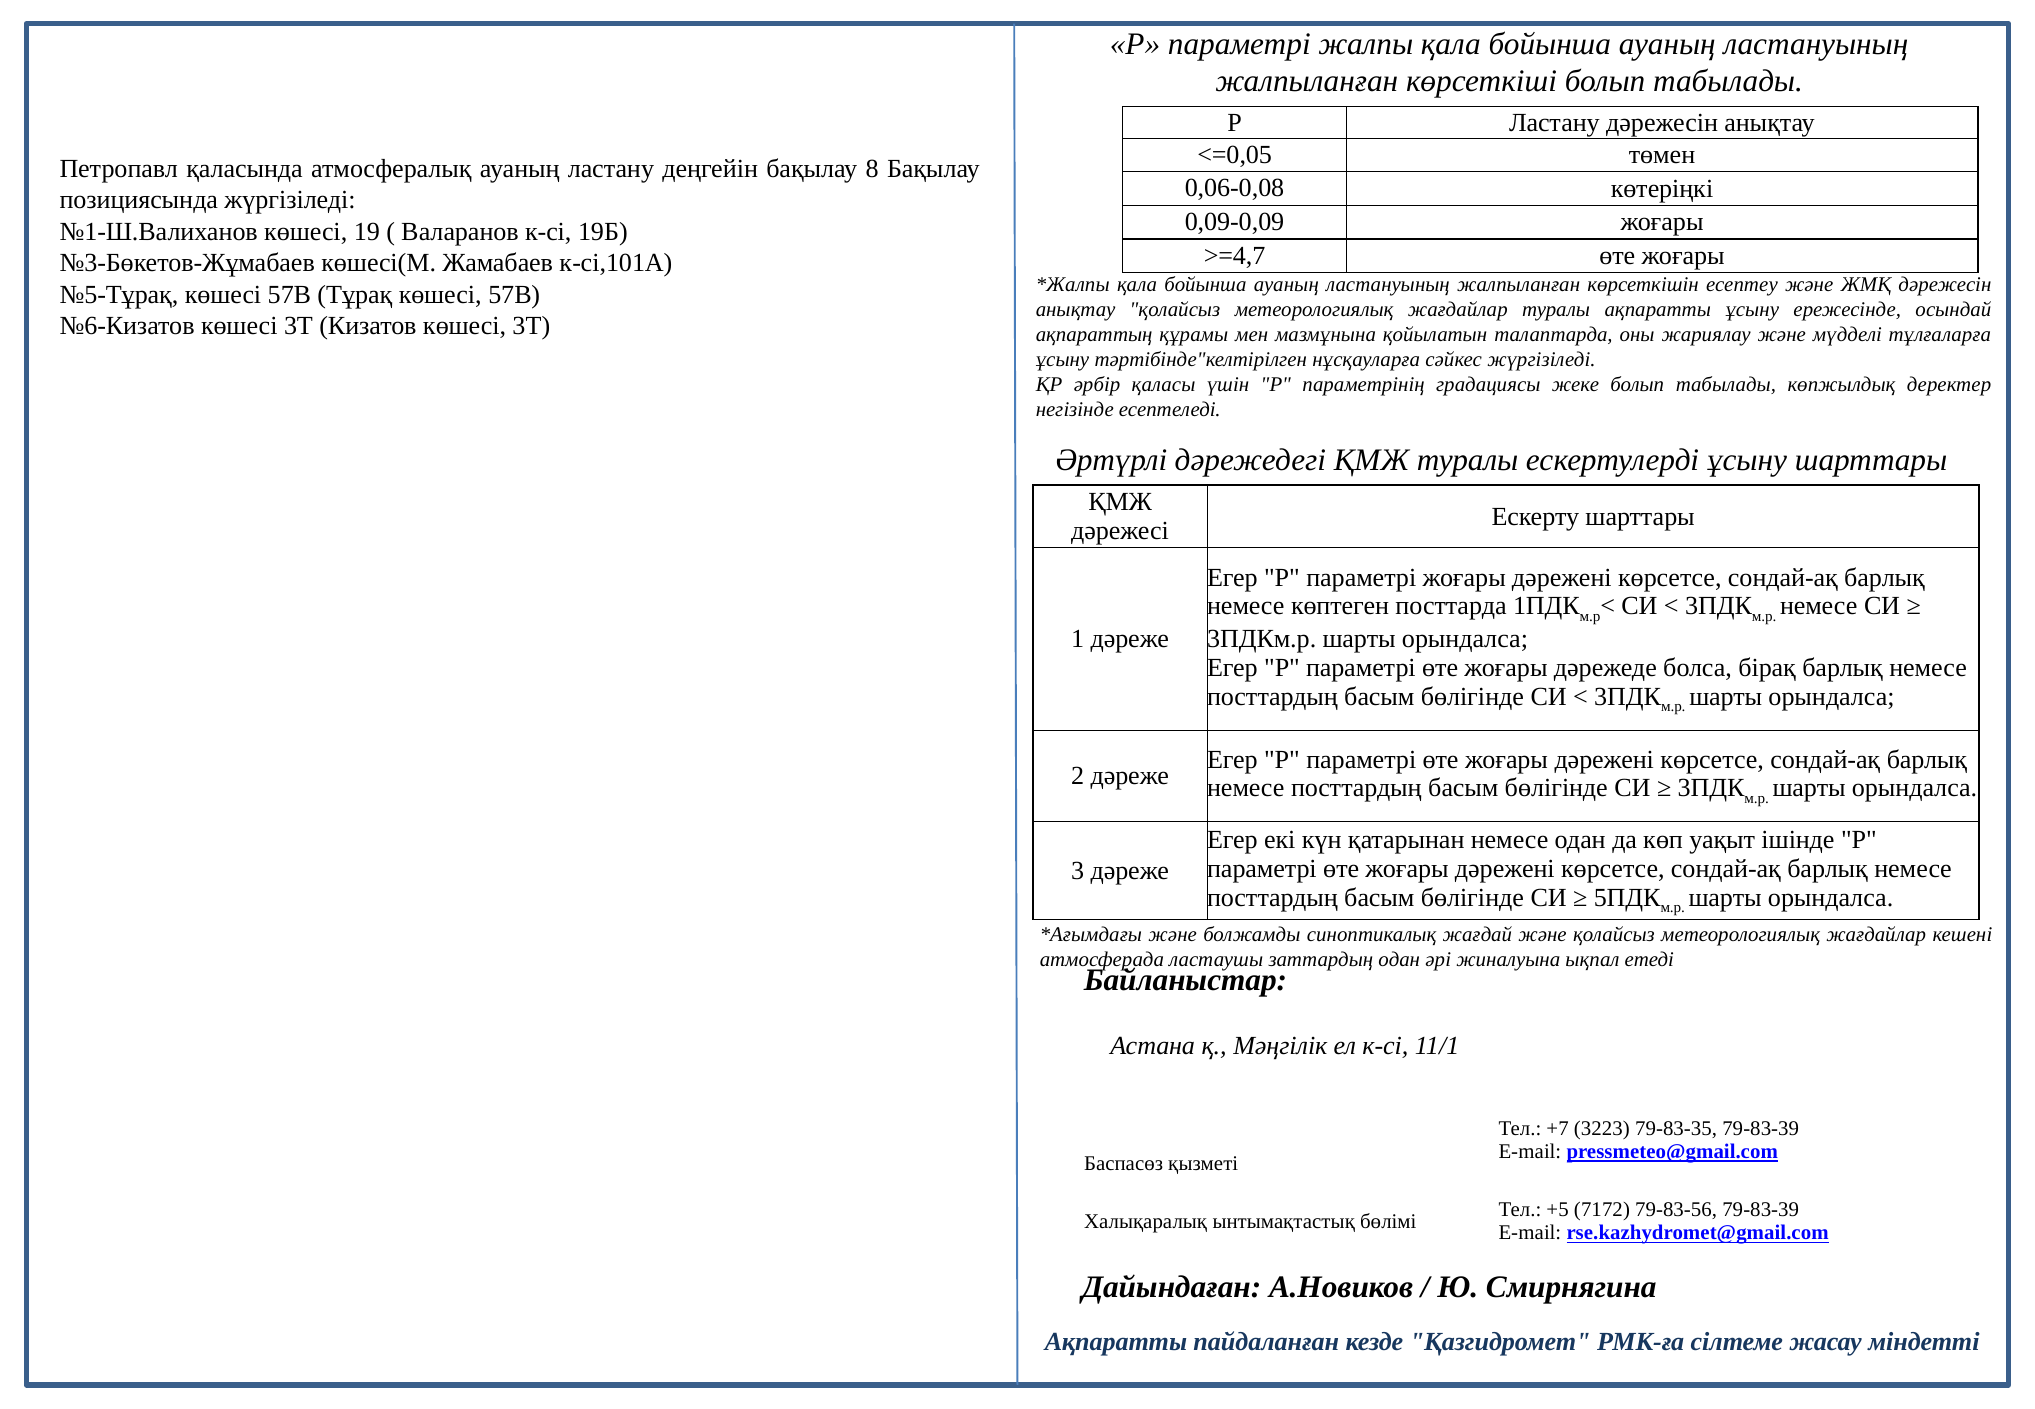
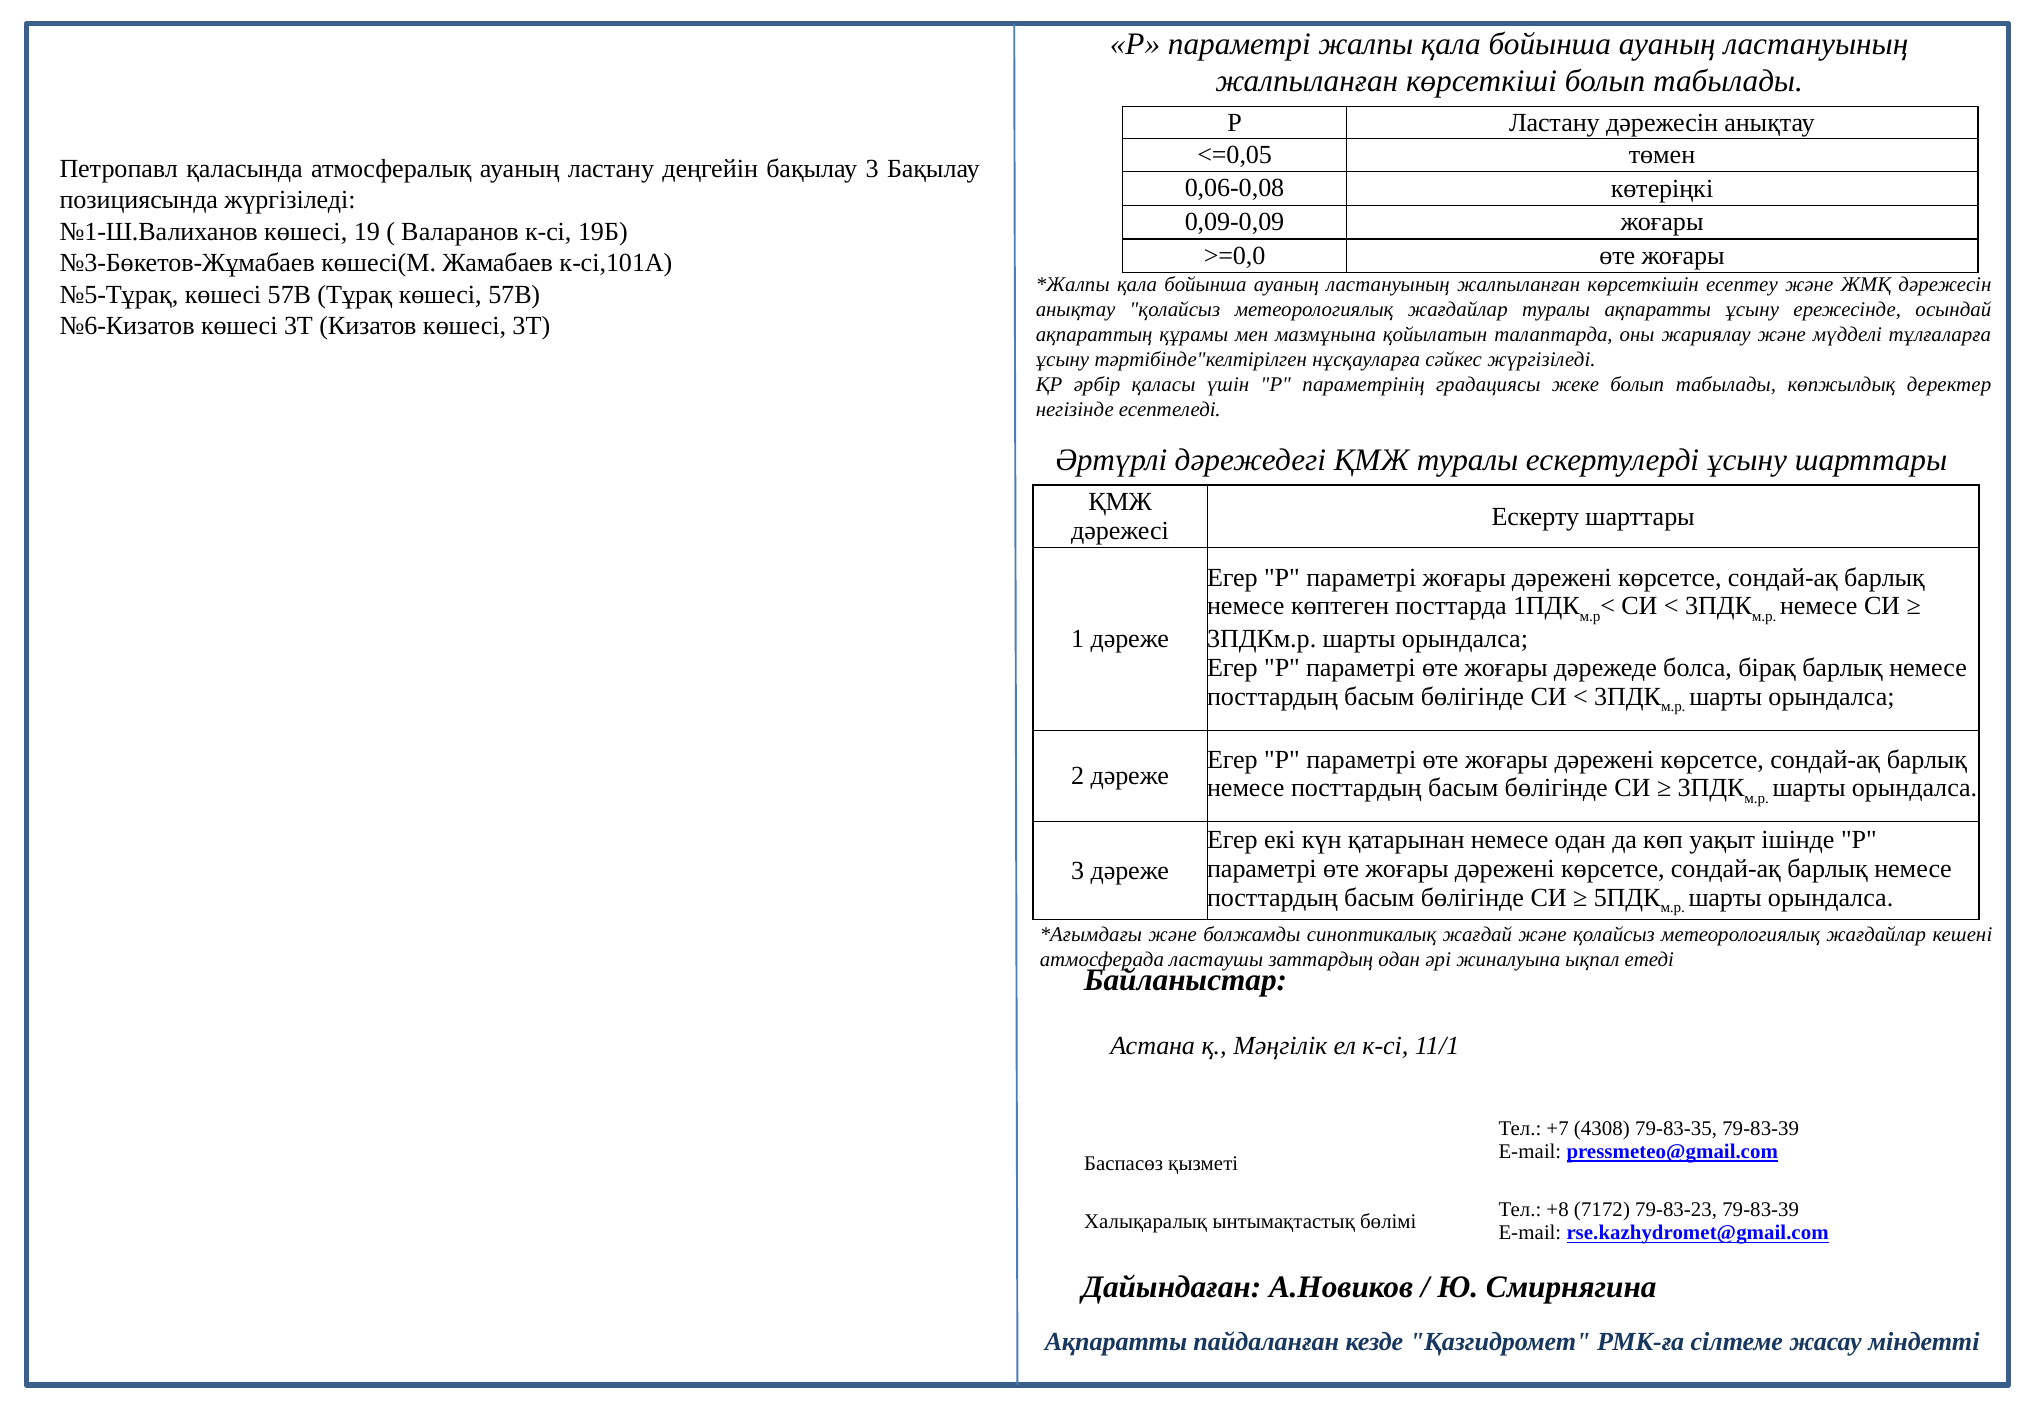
бақылау 8: 8 -> 3 (872, 169)
>=4,7: >=4,7 -> >=0,0 (1235, 255)
3223: 3223 -> 4308 (1602, 1128)
+5: +5 -> +8 (1558, 1210)
79-83-56: 79-83-56 -> 79-83-23 (1676, 1210)
